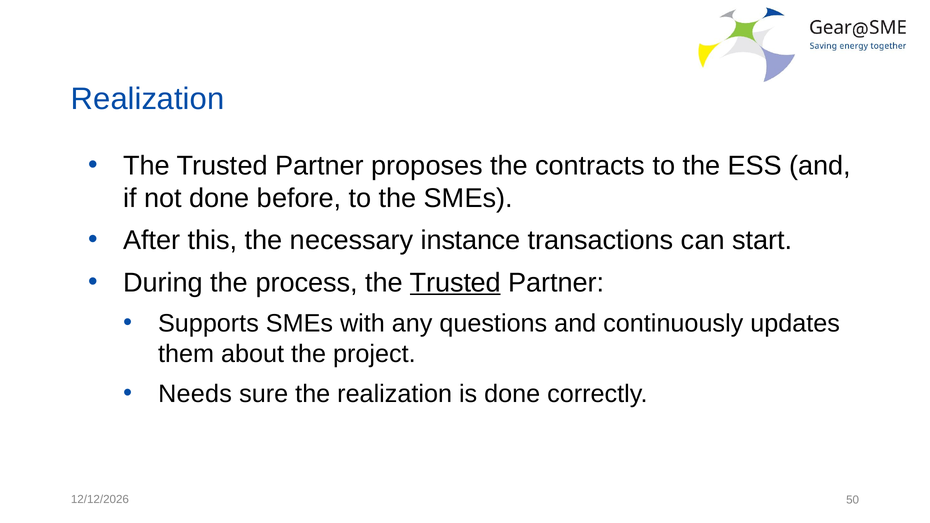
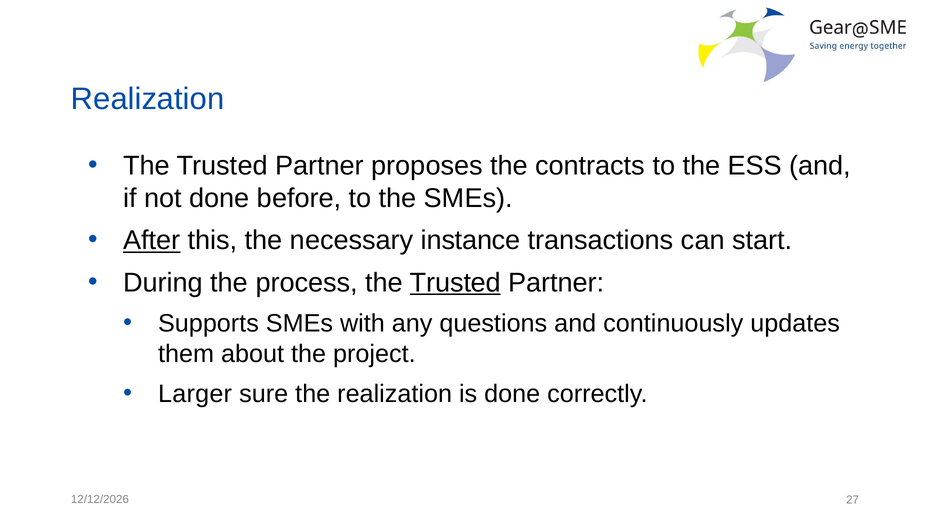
After underline: none -> present (152, 240)
Needs: Needs -> Larger (195, 394)
50: 50 -> 27 (853, 500)
